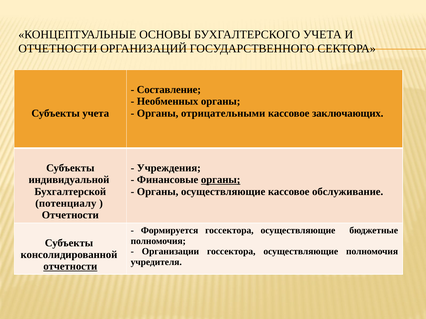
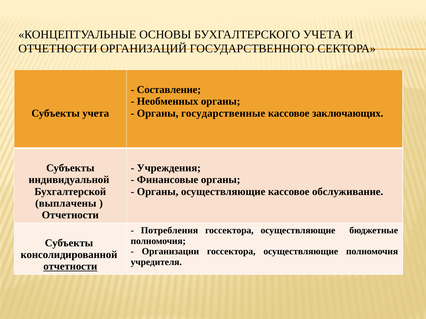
отрицательными: отрицательными -> государственные (223, 113)
органы underline: present -> none (221, 180)
потенциалу: потенциалу -> выплачены (66, 204)
Формируется: Формируется -> Потребления (169, 231)
